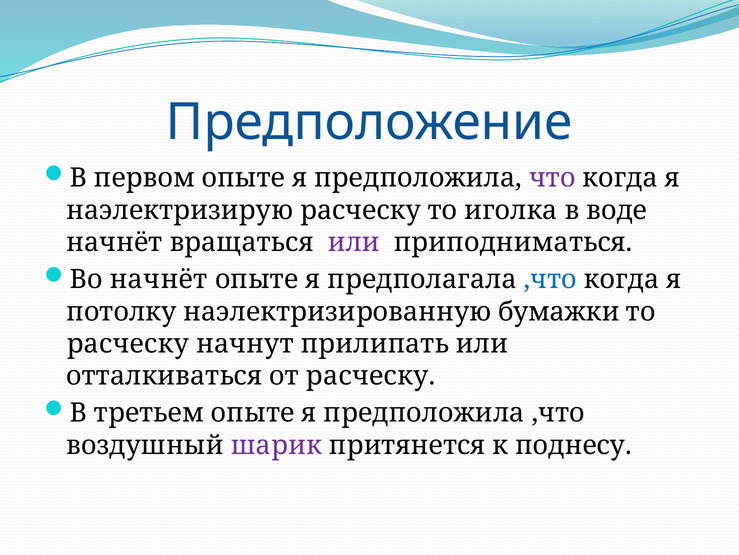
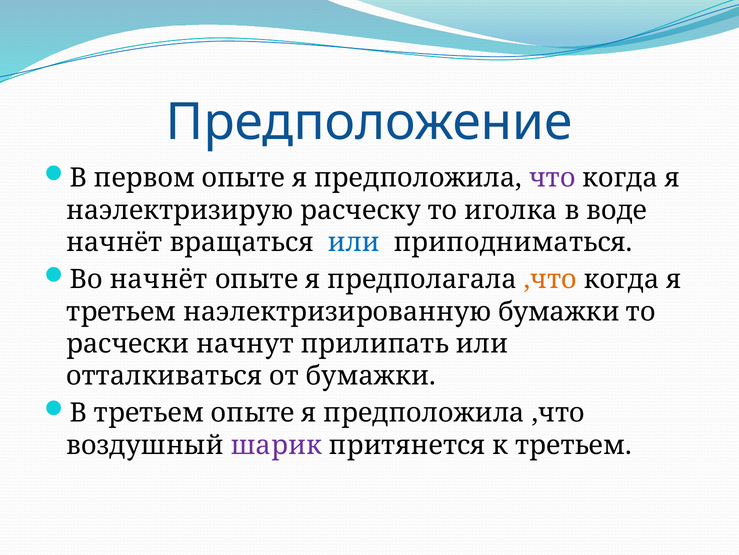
или colour: purple -> blue (354, 242)
,что colour: blue -> orange (550, 279)
потолку: потолку -> третьем (121, 311)
расческу: расческу -> расчески (128, 343)
от расческу: расческу -> бумажки (371, 375)
к поднесу: поднесу -> третьем (574, 445)
